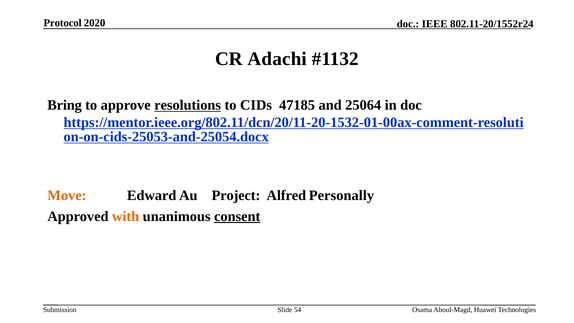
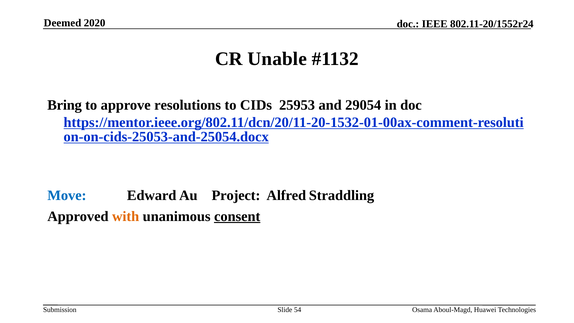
Protocol: Protocol -> Deemed (62, 23)
Adachi: Adachi -> Unable (277, 59)
resolutions underline: present -> none (188, 105)
47185: 47185 -> 25953 (297, 105)
25064: 25064 -> 29054 (363, 105)
Move colour: orange -> blue (67, 195)
Personally: Personally -> Straddling (342, 195)
